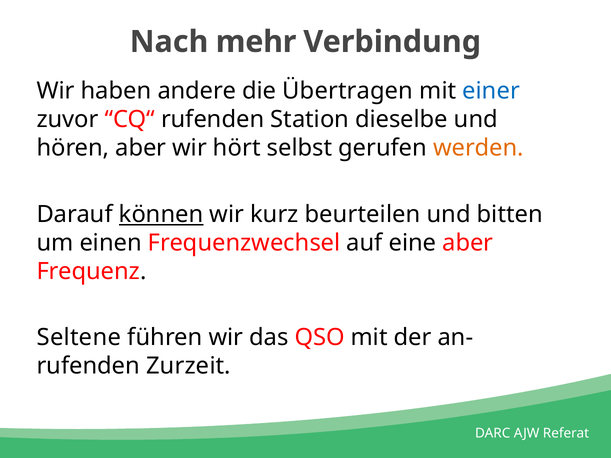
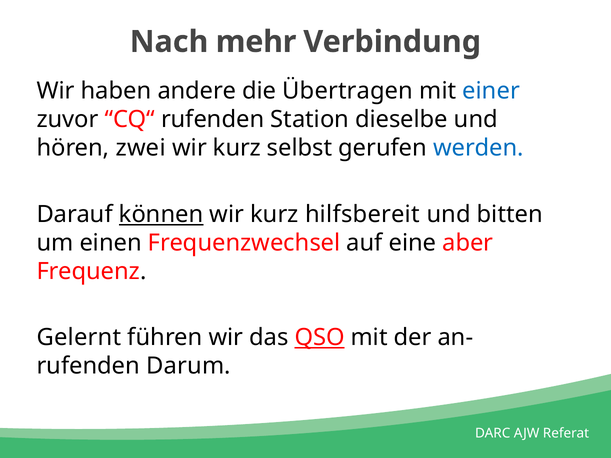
hören aber: aber -> zwei (141, 148)
hört: hört -> kurz (237, 148)
werden colour: orange -> blue (478, 148)
beurteilen: beurteilen -> hilfsbereit (362, 214)
Seltene: Seltene -> Gelernt (79, 338)
QSO underline: none -> present (320, 338)
Zurzeit: Zurzeit -> Darum (188, 366)
